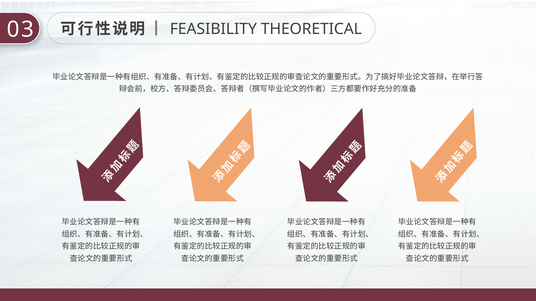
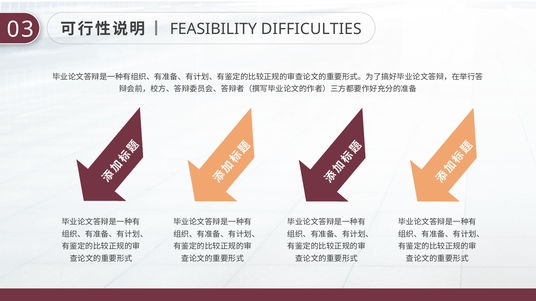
THEORETICAL: THEORETICAL -> DIFFICULTIES (311, 29)
